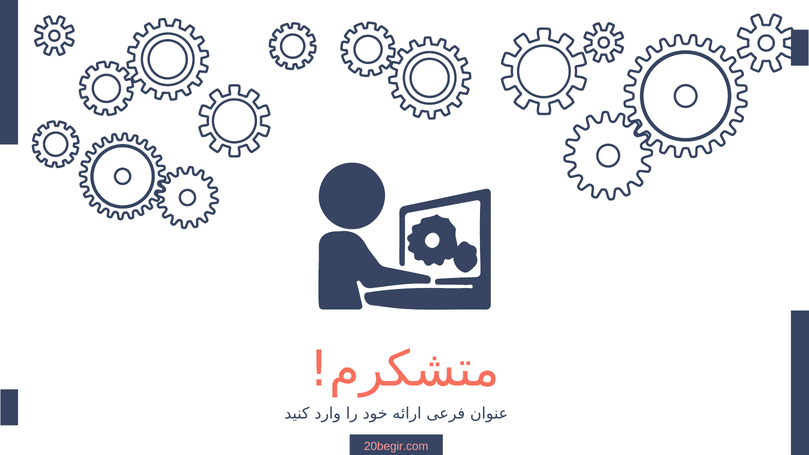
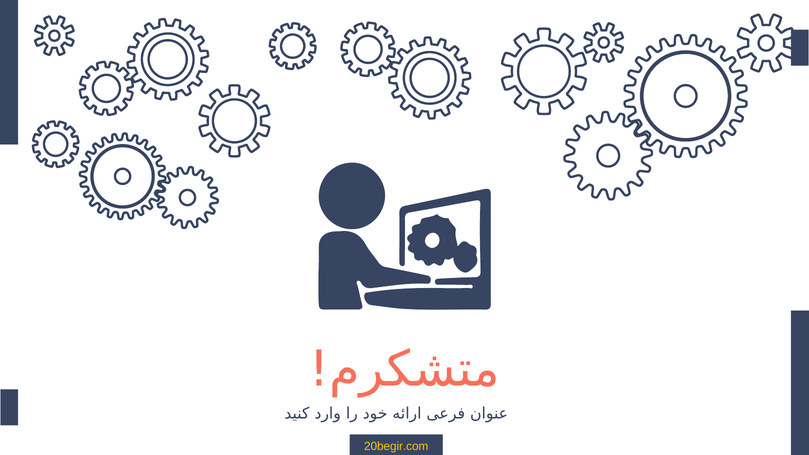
20begir.com colour: pink -> yellow (396, 446)
